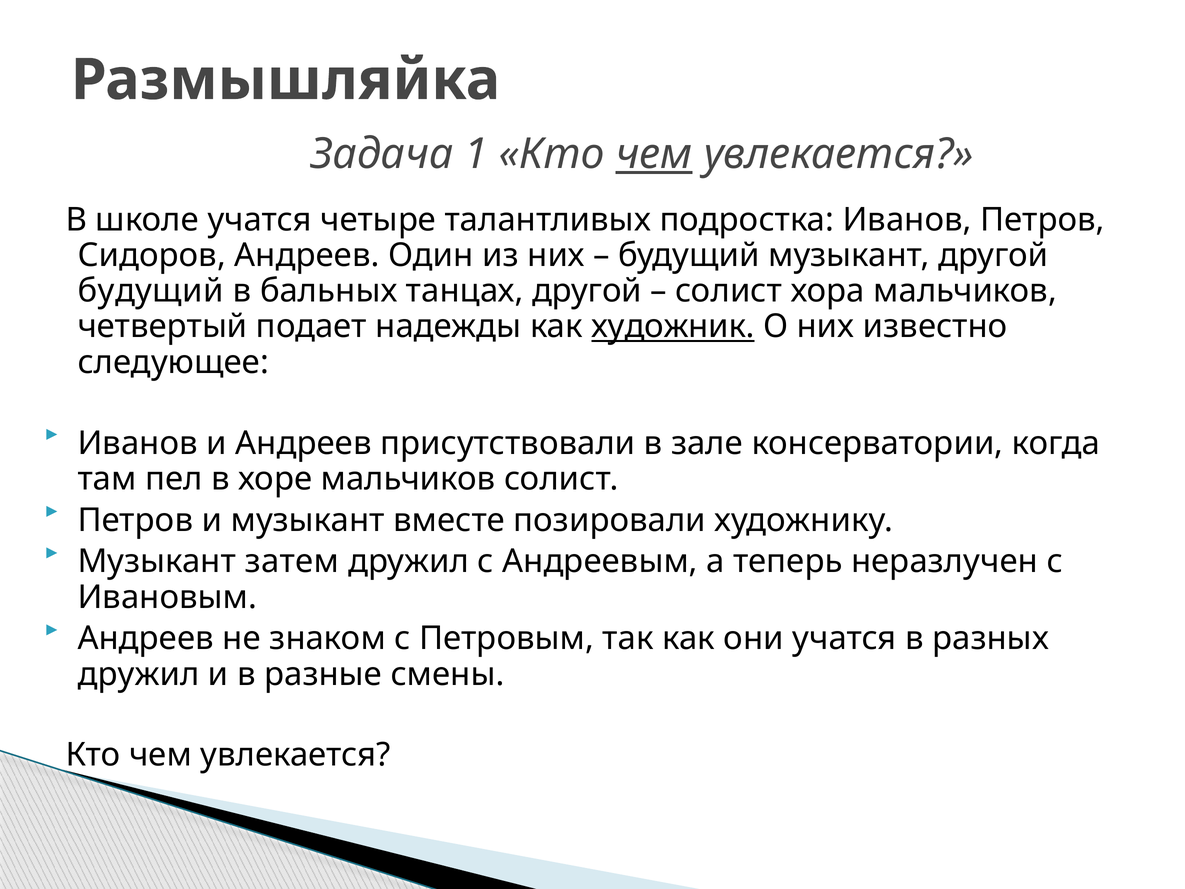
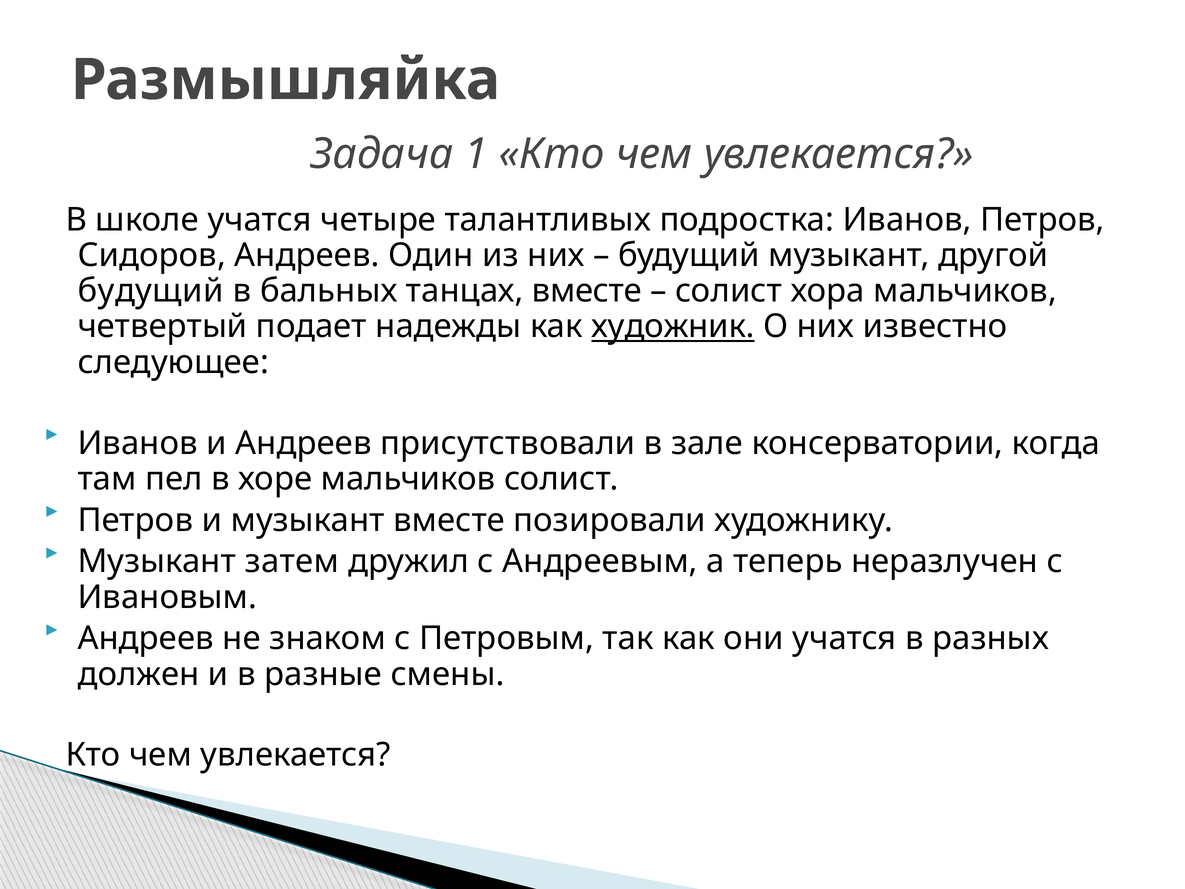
чем underline: present -> none (654, 154)
танцах другой: другой -> вместе (587, 291)
дружил: дружил -> должен (139, 674)
